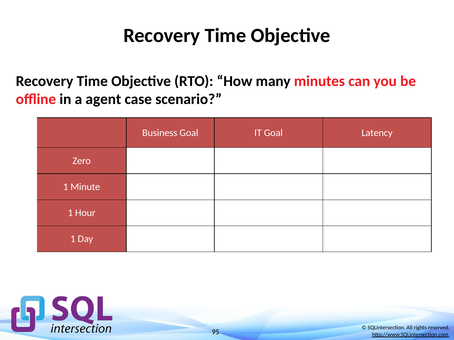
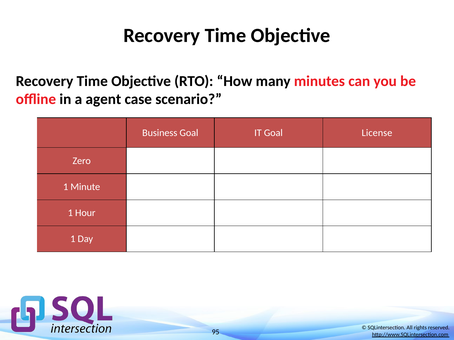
Latency: Latency -> License (377, 133)
